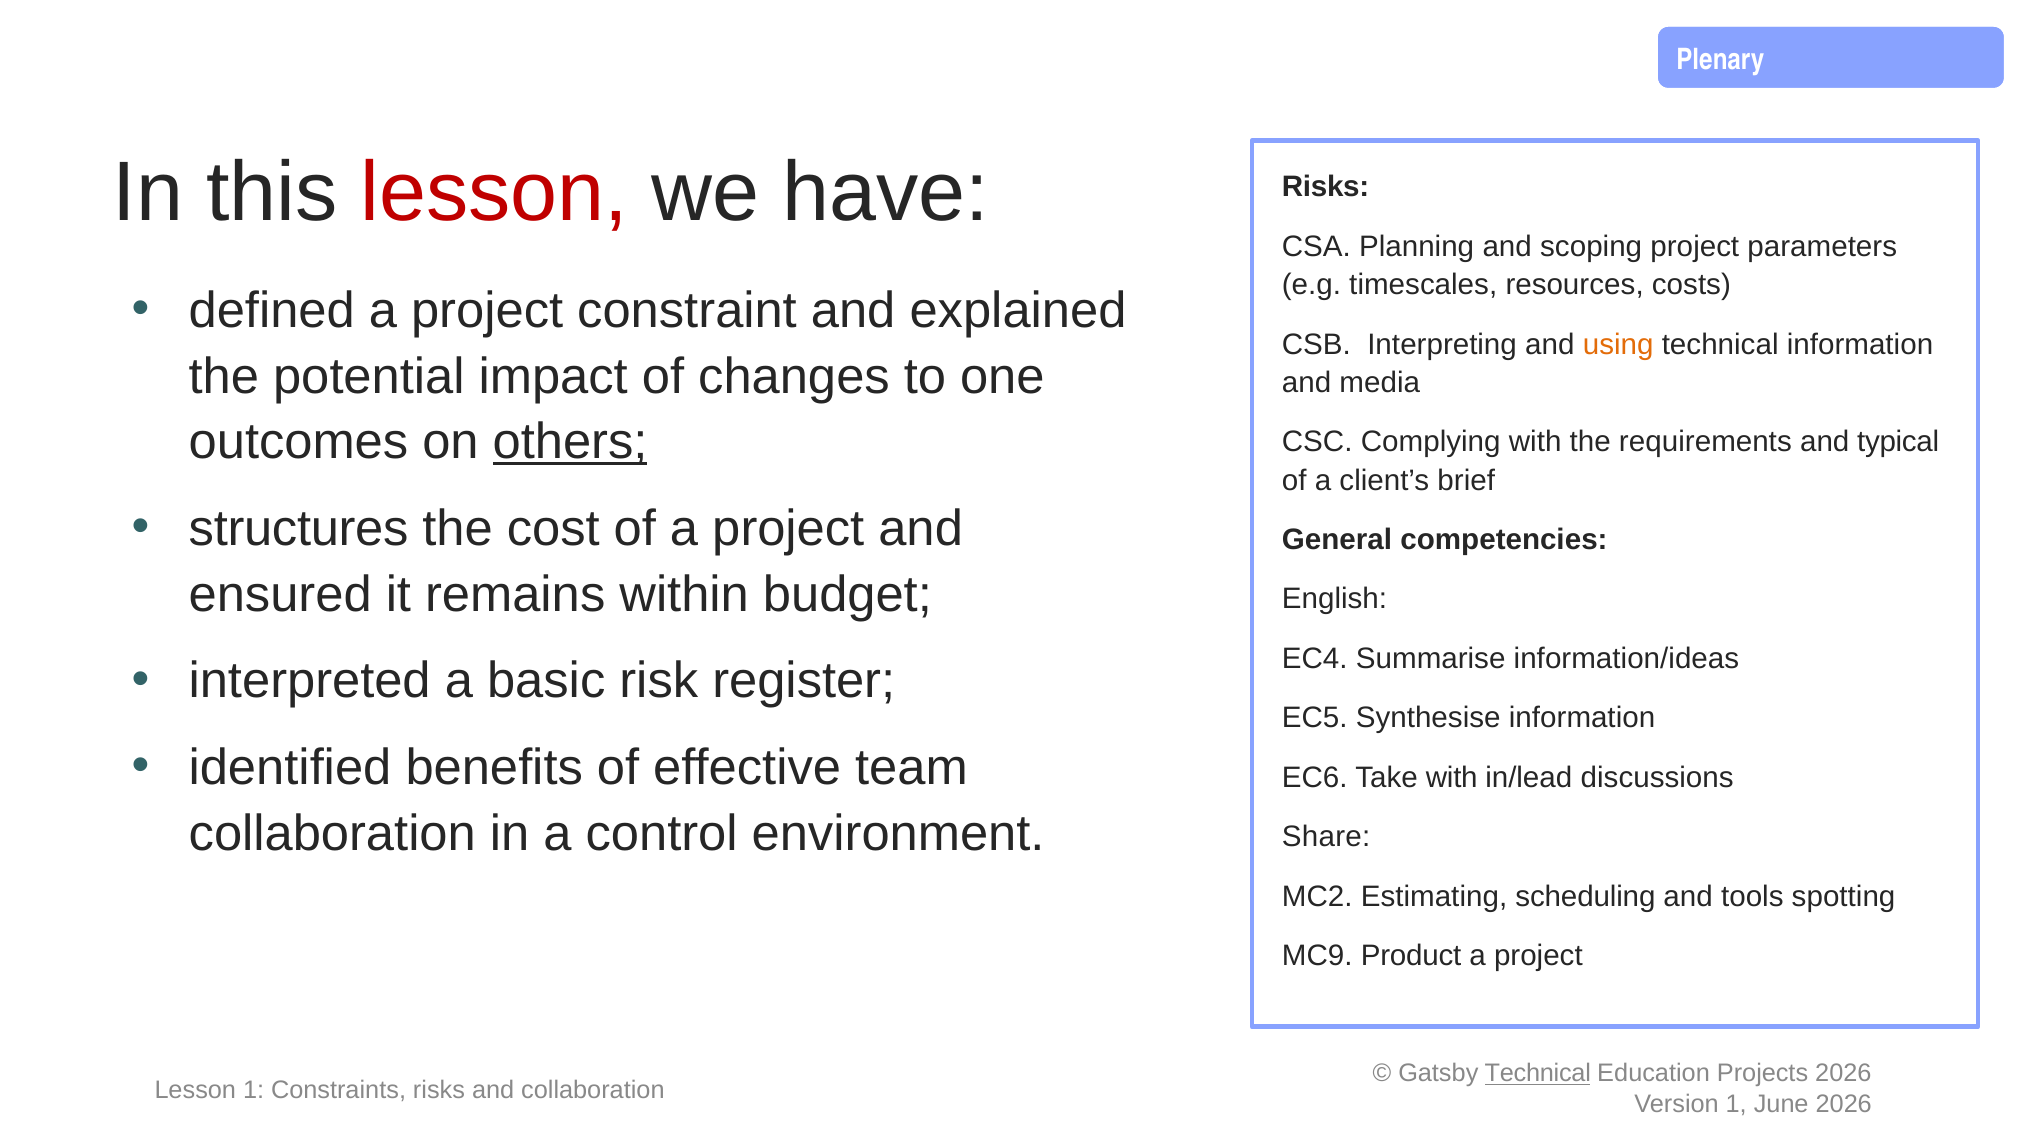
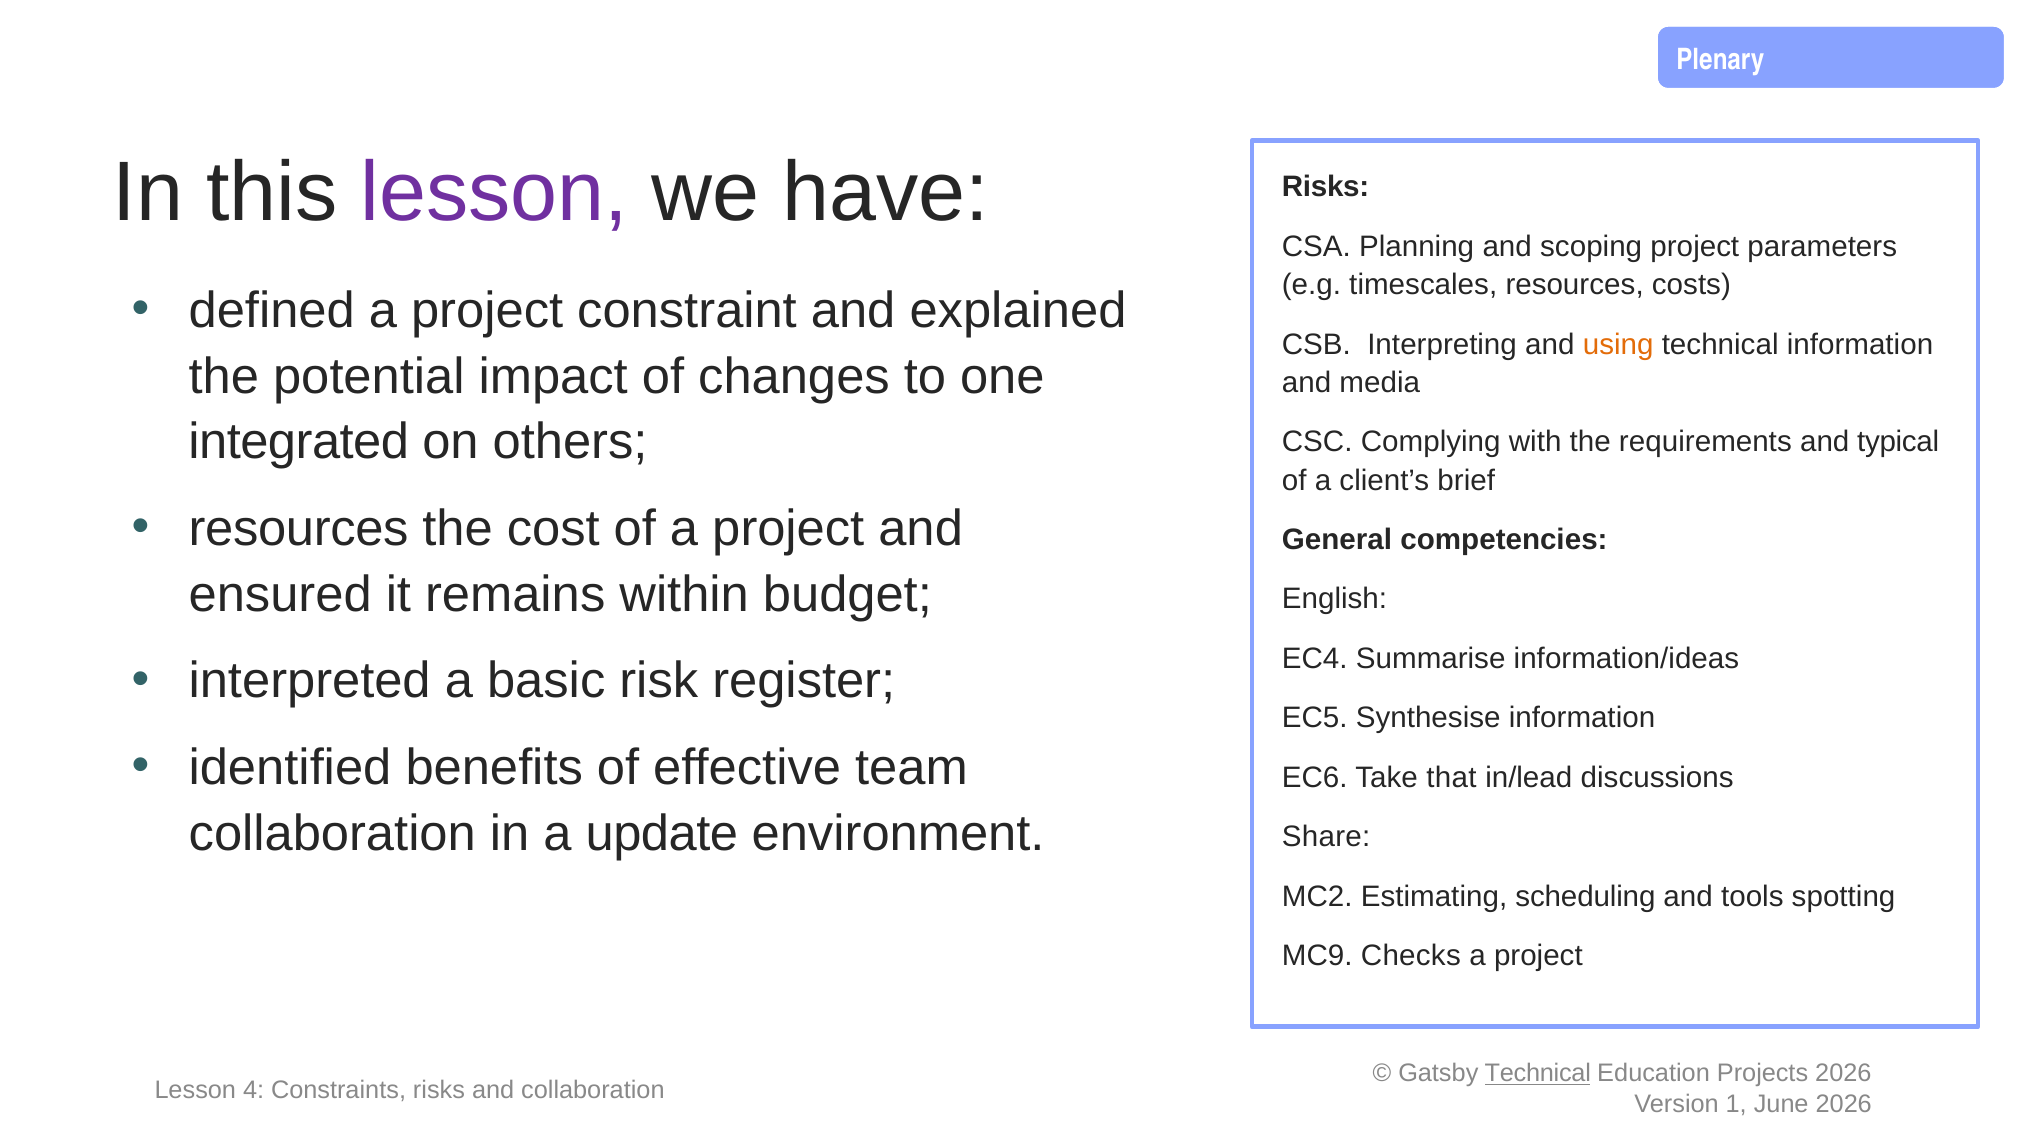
lesson colour: red -> purple (495, 193)
outcomes: outcomes -> integrated (299, 442)
others underline: present -> none (570, 442)
structures: structures -> resources (299, 529)
Take with: with -> that (1451, 778)
control: control -> update (662, 834)
Product: Product -> Checks (1411, 956)
Lesson 1: 1 -> 4 (254, 1090)
